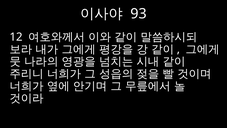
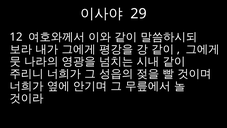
93: 93 -> 29 (139, 14)
